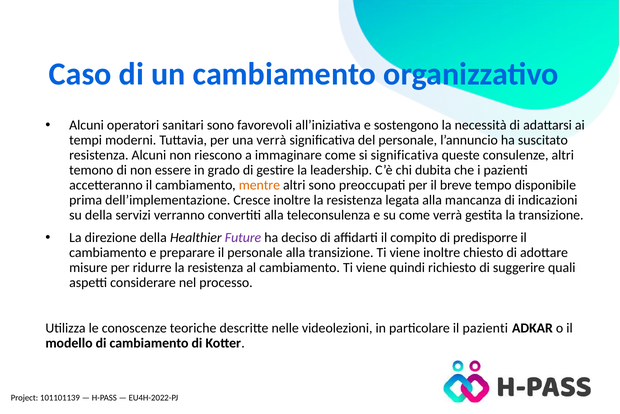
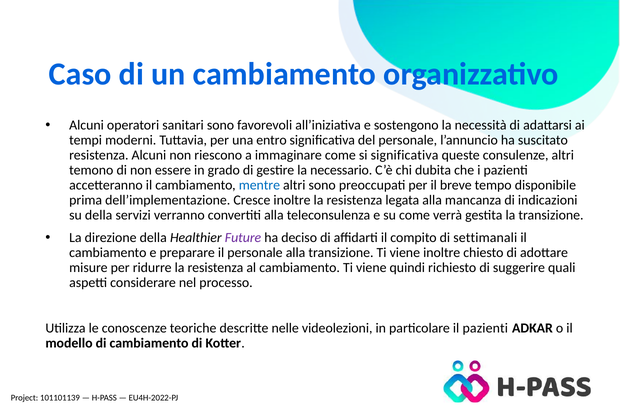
una verrà: verrà -> entro (272, 140)
leadership: leadership -> necessario (341, 170)
mentre colour: orange -> blue (259, 185)
predisporre: predisporre -> settimanali (485, 237)
